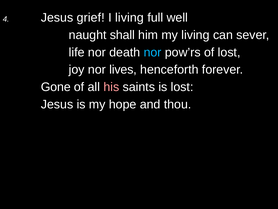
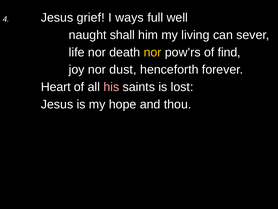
I living: living -> ways (129, 18)
nor colour: light blue -> yellow (153, 52)
of lost: lost -> find (229, 52)
lives: lives -> dust (123, 69)
Gone: Gone -> Heart (56, 87)
